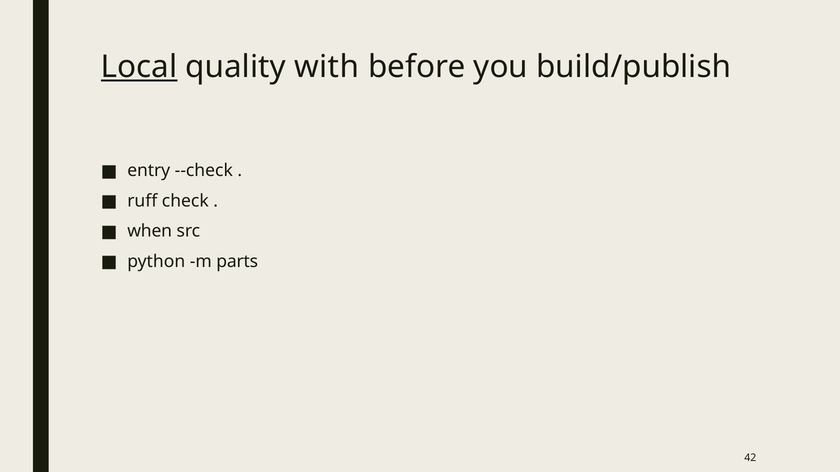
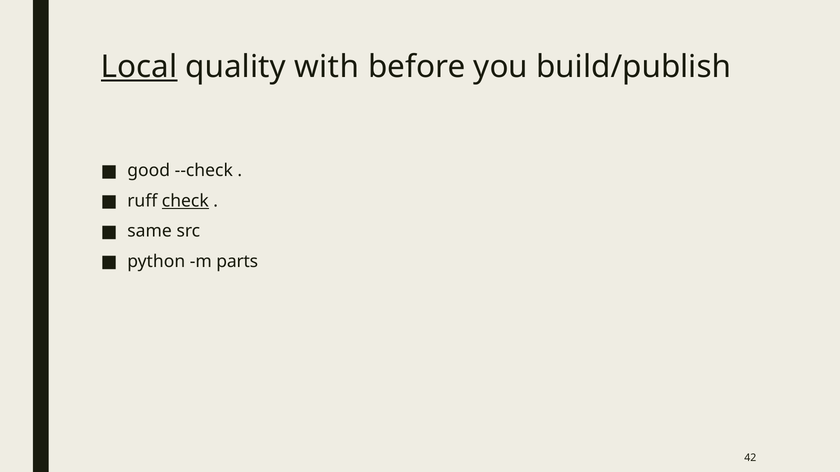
entry: entry -> good (149, 171)
check underline: none -> present (185, 201)
when: when -> same (150, 231)
